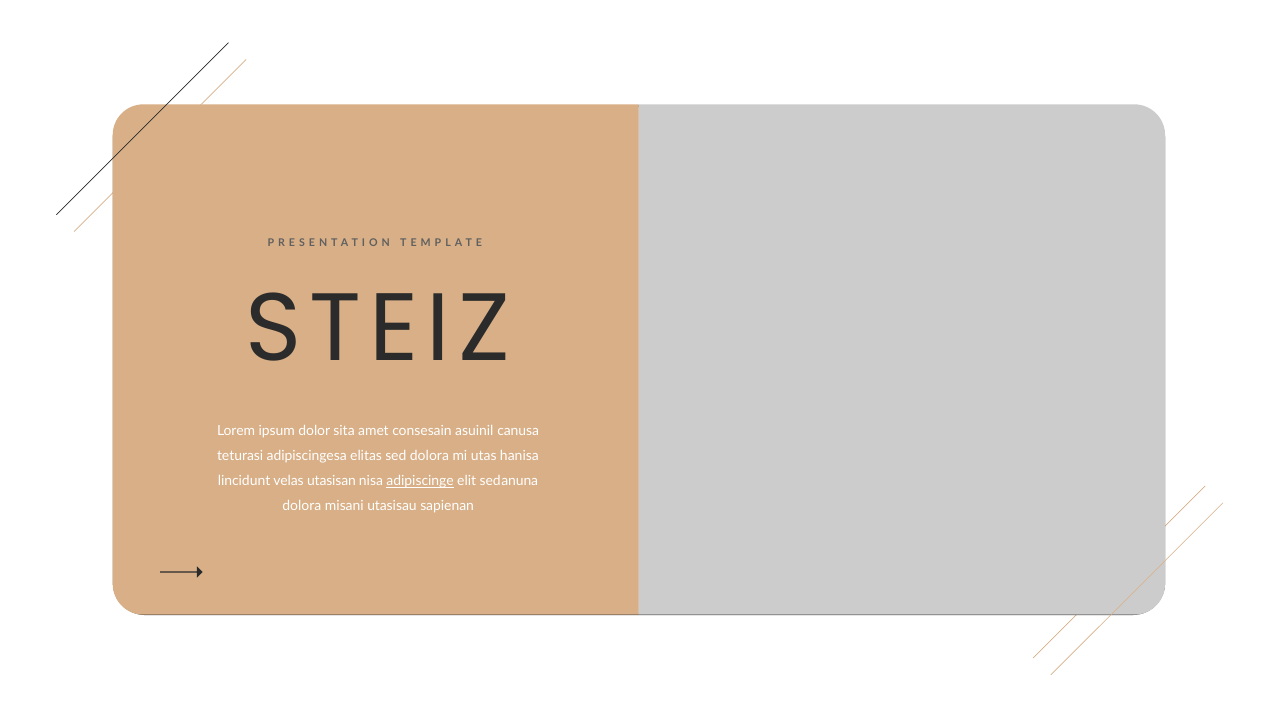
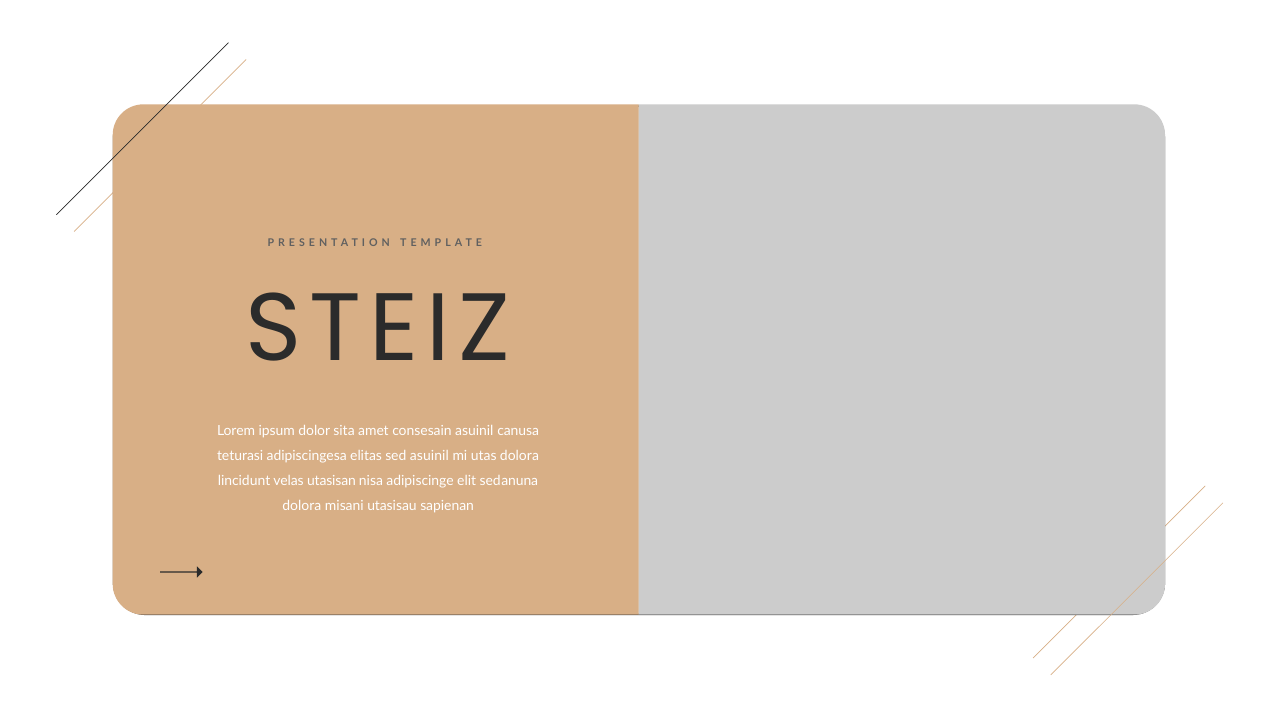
sed dolora: dolora -> asuinil (429, 456)
utas hanisa: hanisa -> dolora (519, 456)
adipiscinge underline: present -> none (420, 481)
